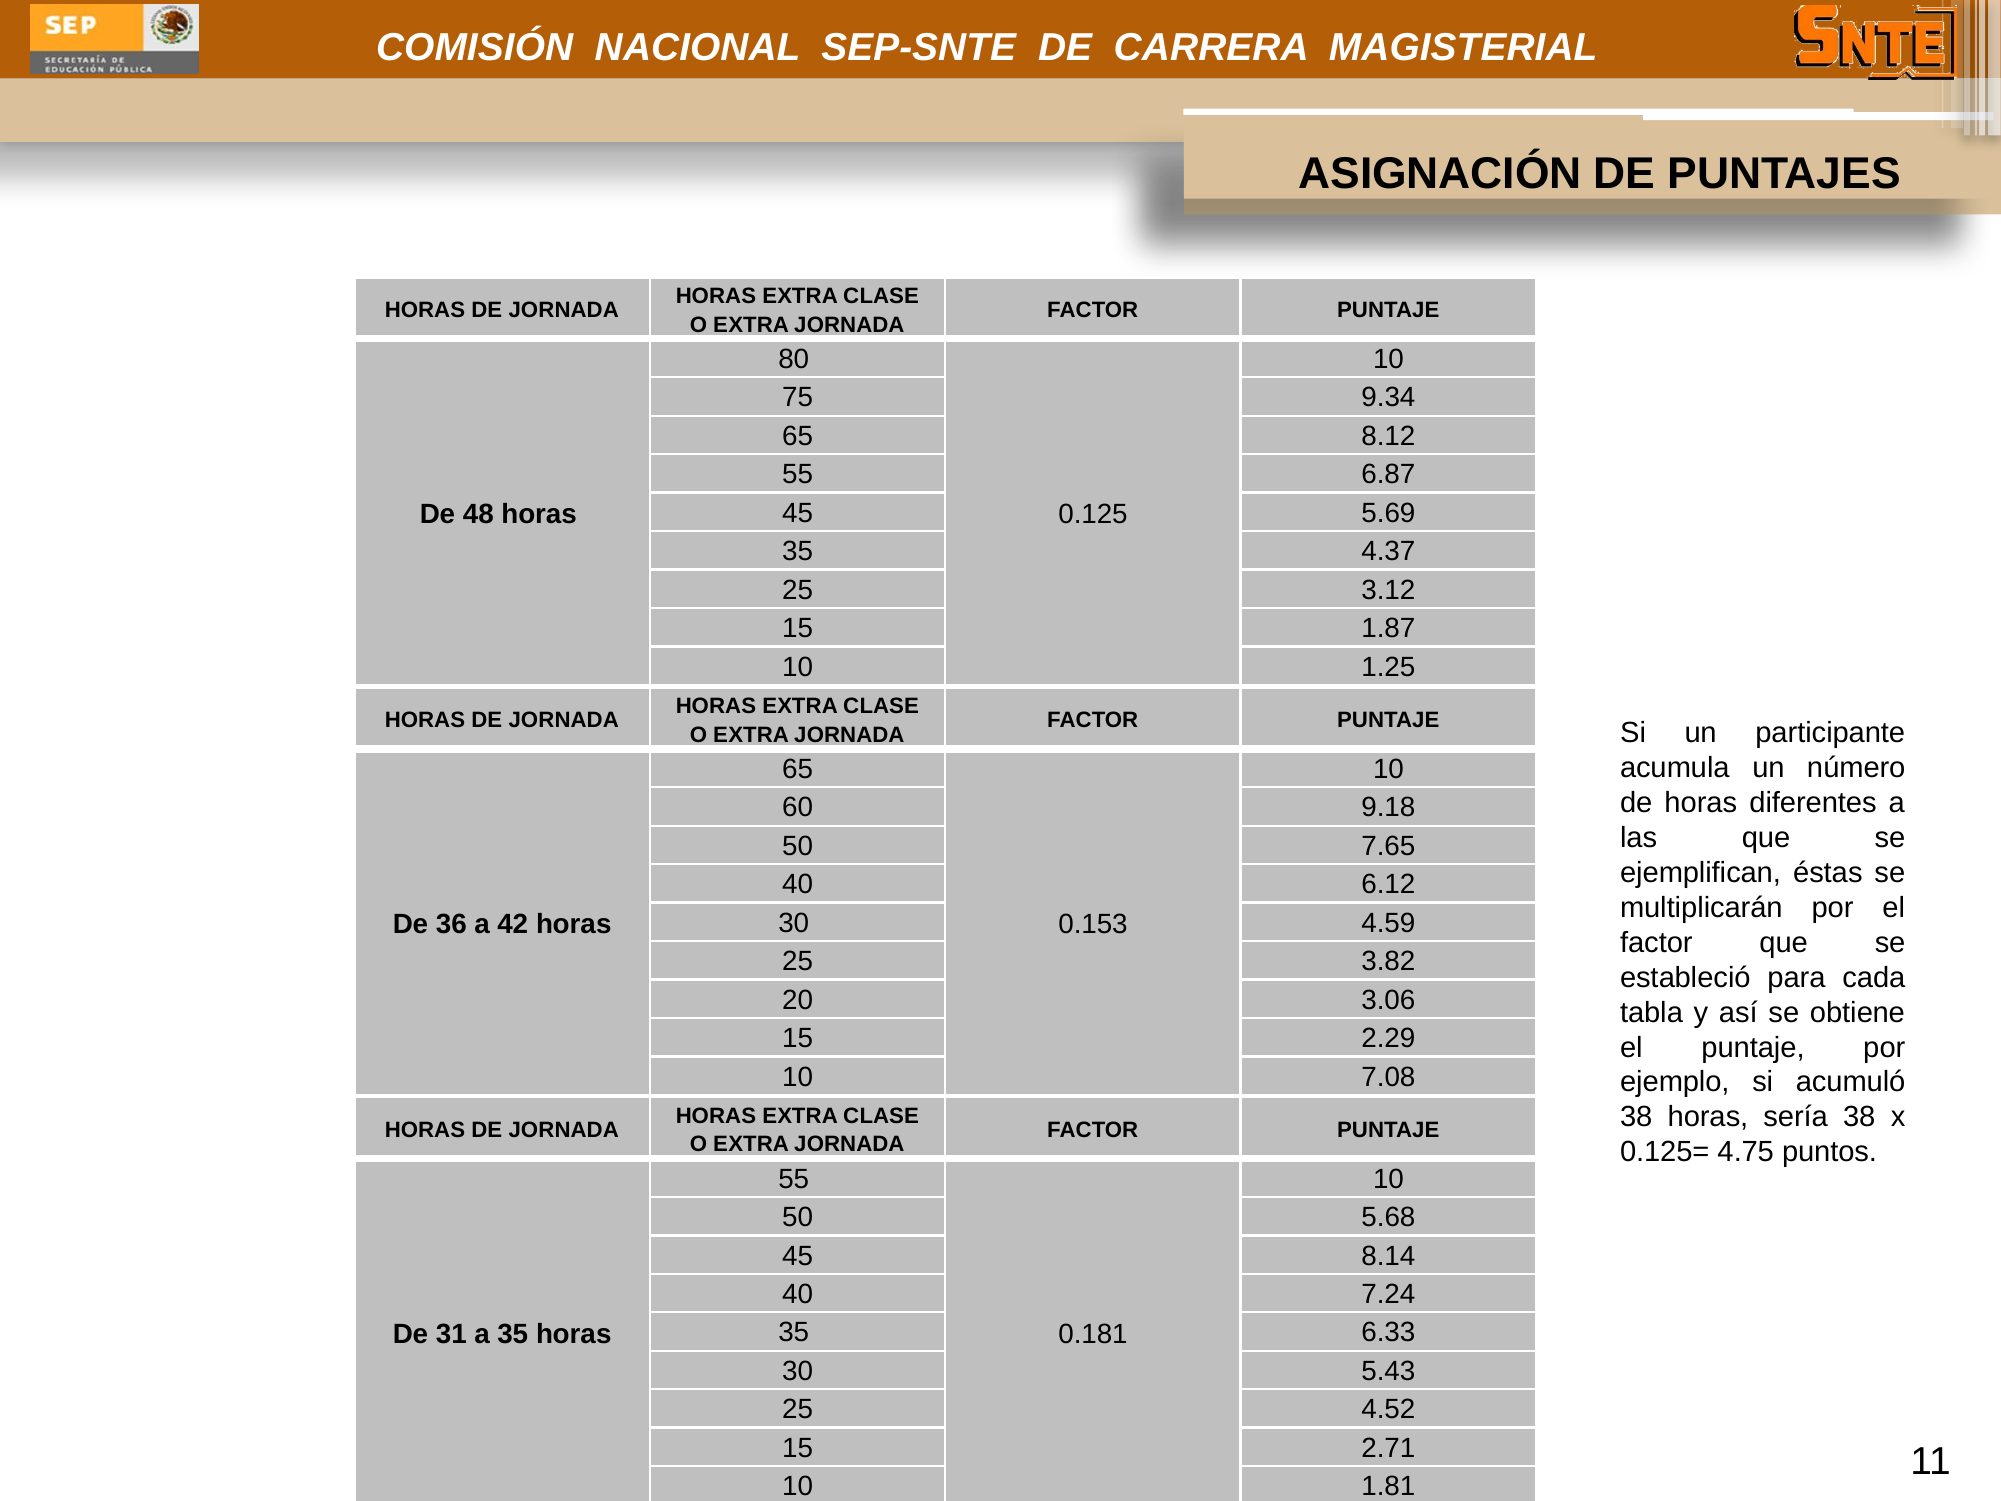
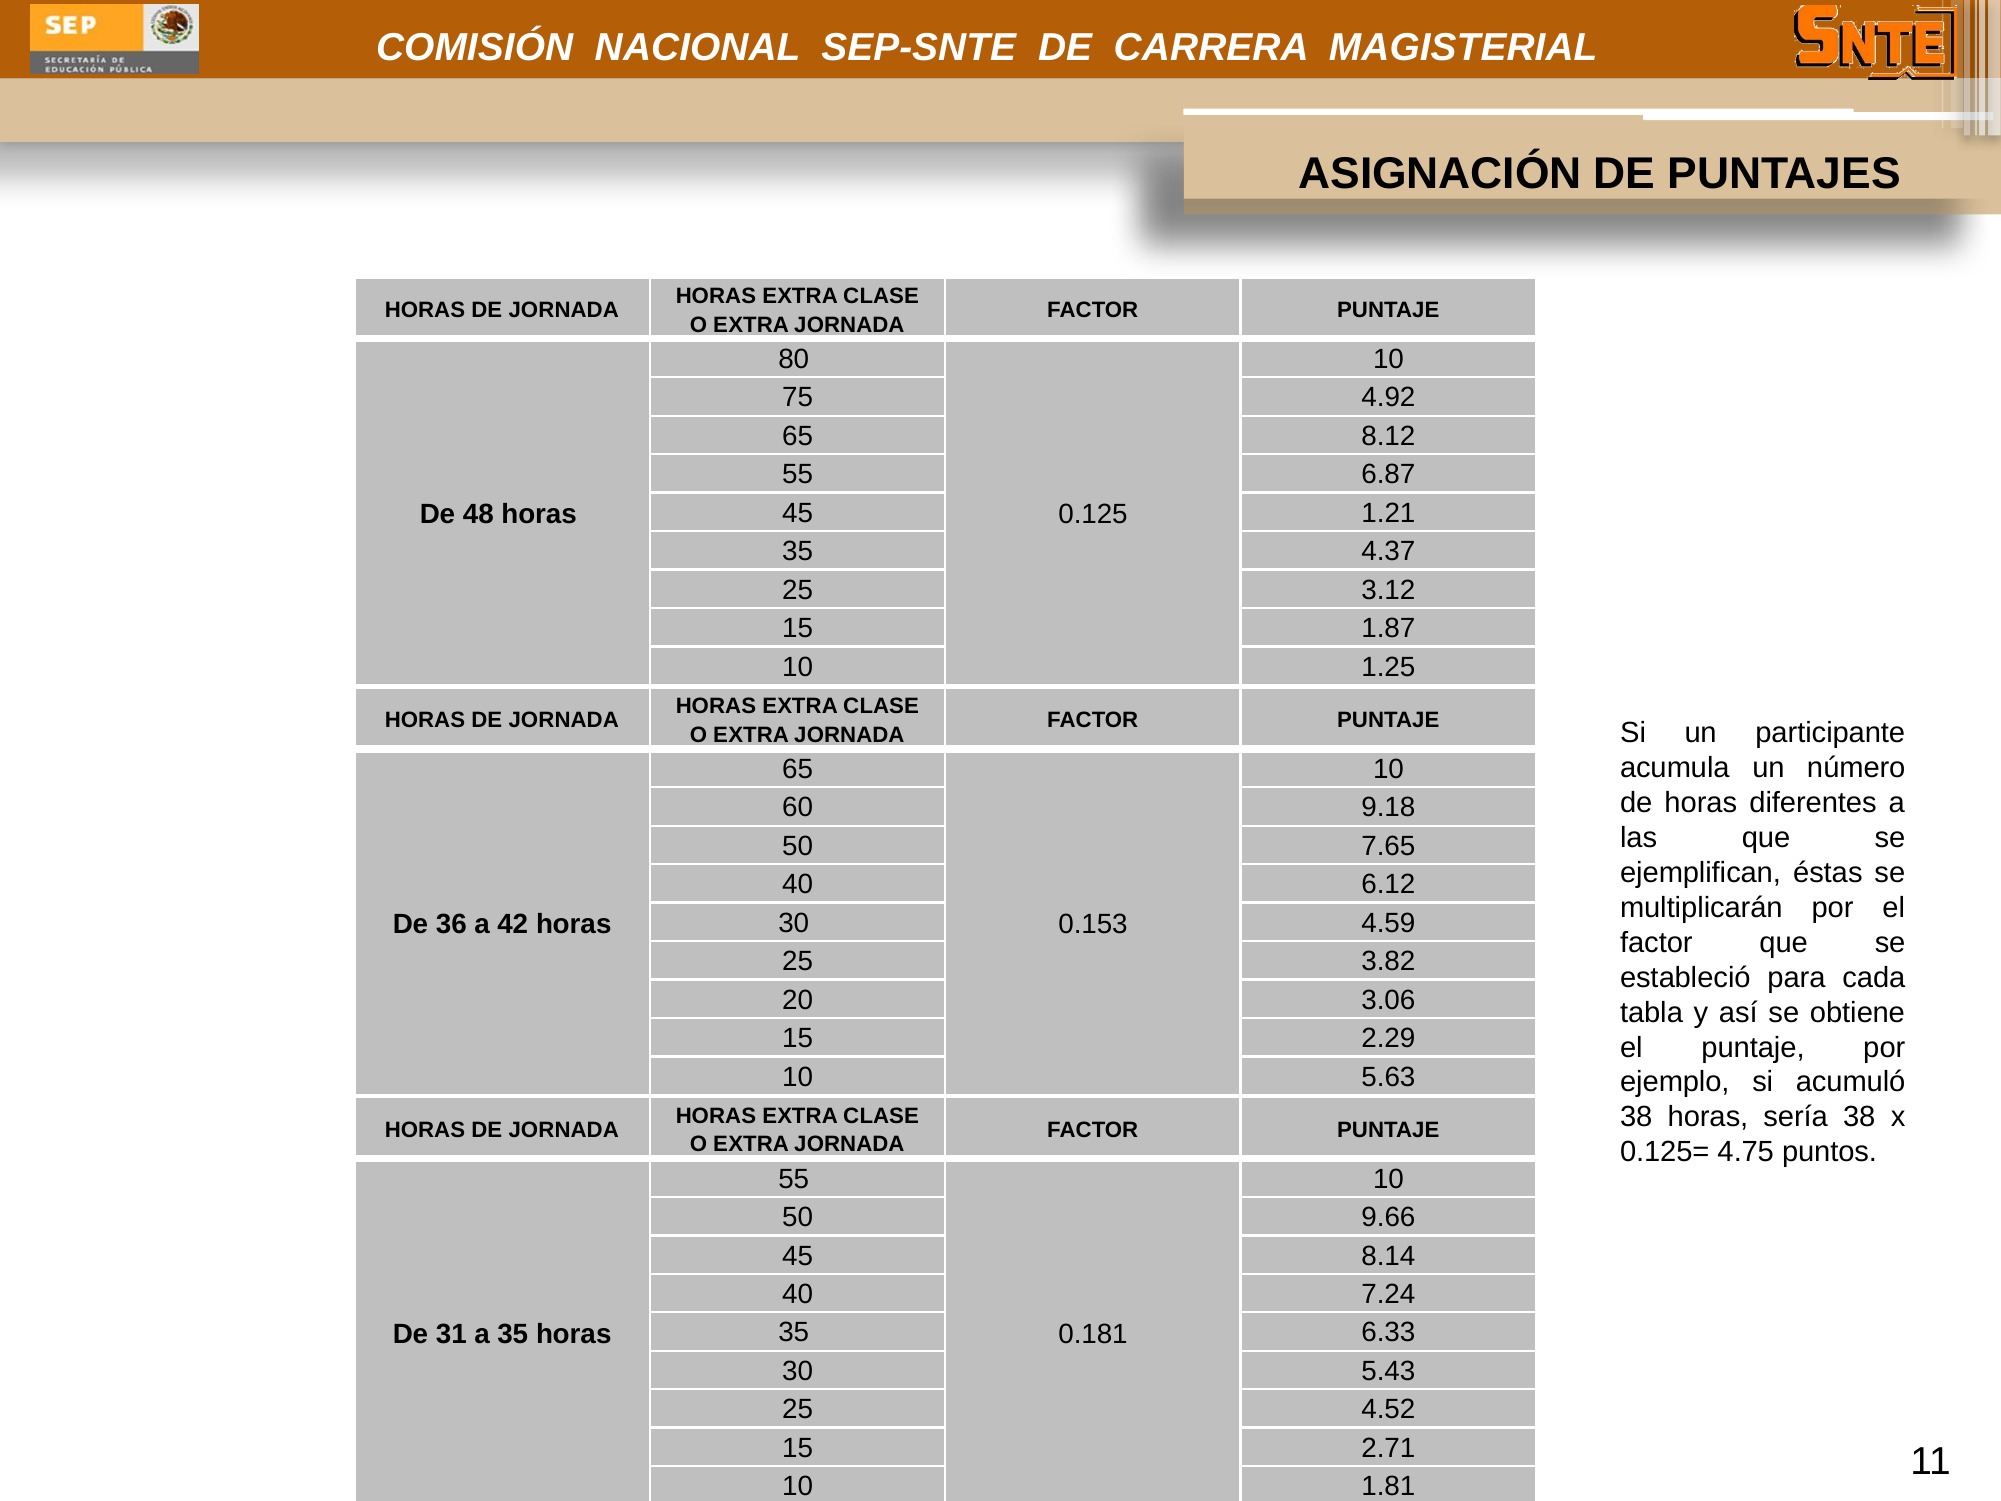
9.34: 9.34 -> 4.92 (1388, 398)
5.69: 5.69 -> 1.21 (1388, 513)
7.08: 7.08 -> 5.63 (1388, 1077)
5.68: 5.68 -> 9.66 (1388, 1217)
